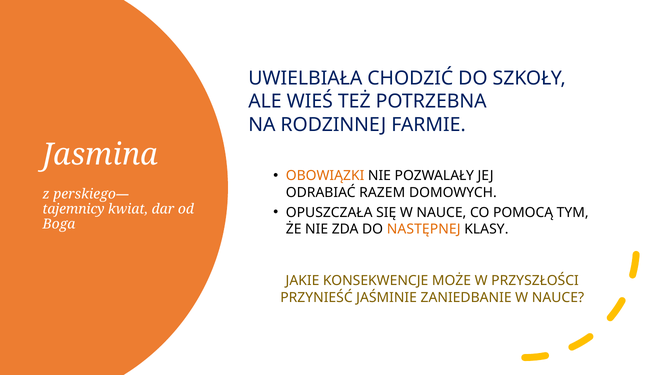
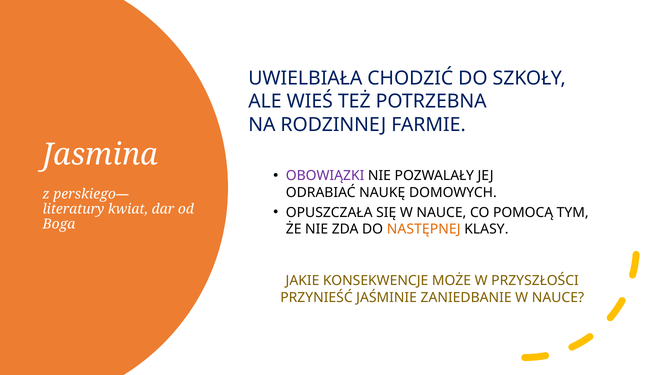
OBOWIĄZKI colour: orange -> purple (325, 176)
RAZEM: RAZEM -> NAUKĘ (382, 193)
tajemnicy: tajemnicy -> literatury (73, 209)
